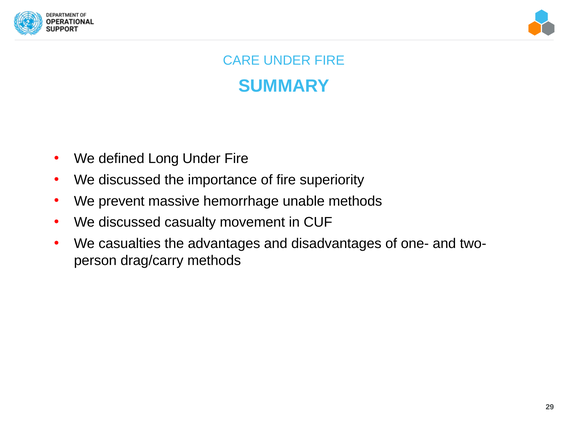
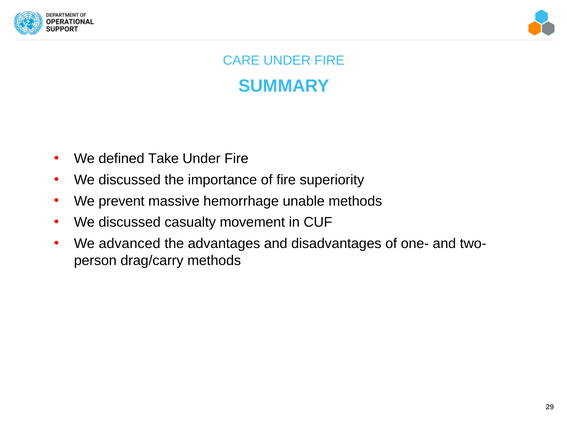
Long: Long -> Take (163, 159)
casualties: casualties -> advanced (130, 244)
